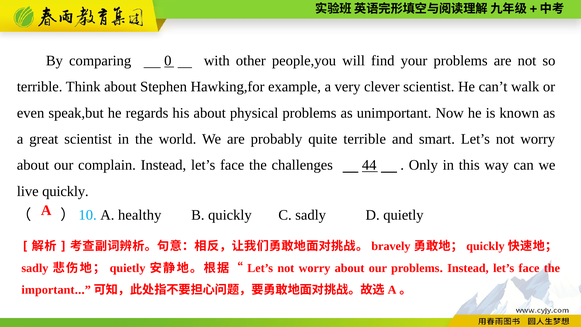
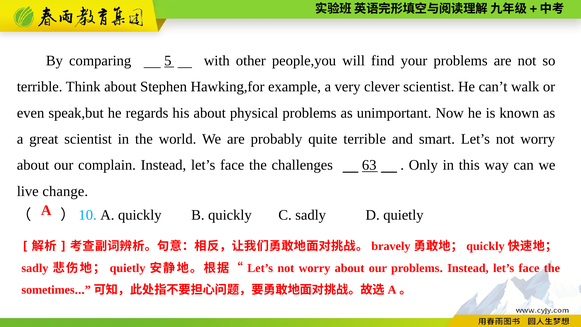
0: 0 -> 5 (168, 61)
44: 44 -> 63 (369, 165)
live quickly: quickly -> change (65, 191)
A healthy: healthy -> quickly (140, 215)
important: important -> sometimes (48, 290)
